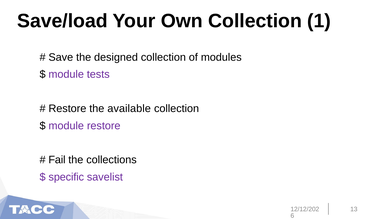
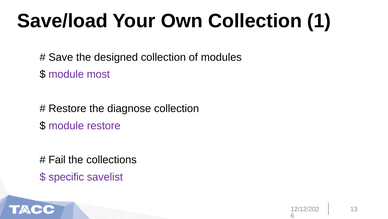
tests: tests -> most (98, 74)
available: available -> diagnose (129, 108)
